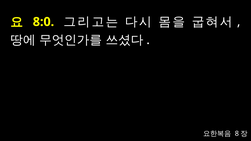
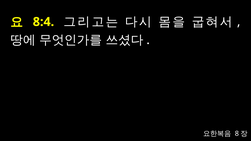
8:0: 8:0 -> 8:4 (43, 22)
